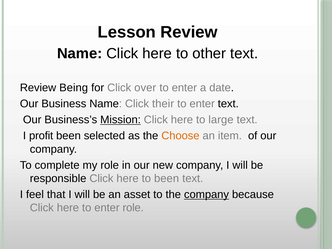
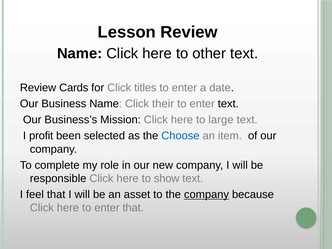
Being: Being -> Cards (74, 88)
over: over -> titles (145, 88)
Mission underline: present -> none (121, 120)
Choose colour: orange -> blue (180, 136)
to been: been -> show (167, 178)
enter role: role -> that (133, 208)
